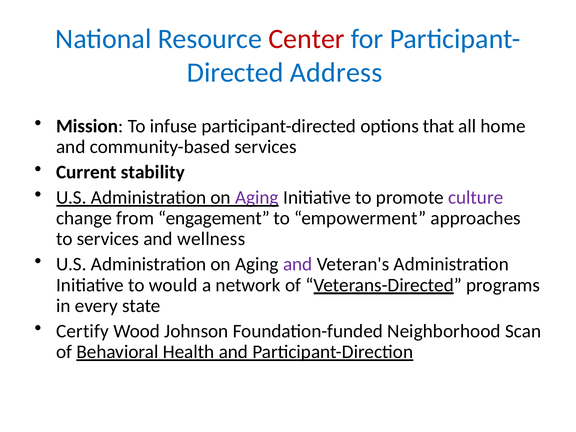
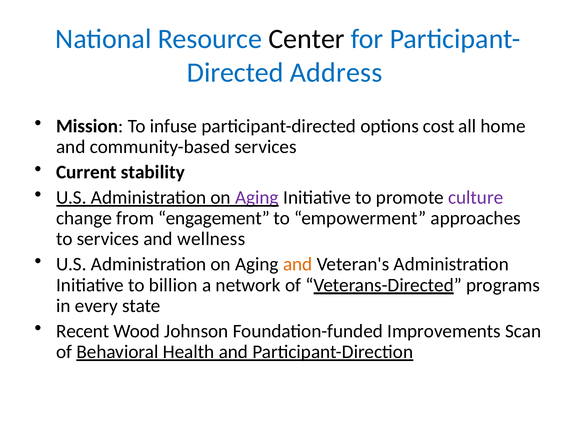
Center colour: red -> black (307, 39)
that: that -> cost (439, 126)
and colour: purple -> orange (298, 264)
would: would -> billion (173, 285)
Certify: Certify -> Recent (83, 331)
Neighborhood: Neighborhood -> Improvements (444, 331)
